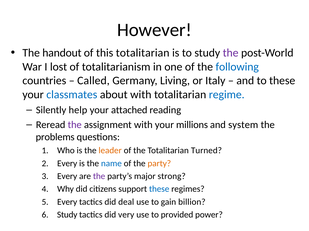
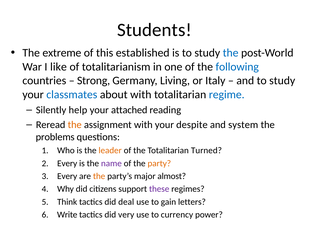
However: However -> Students (154, 30)
handout: handout -> extreme (62, 53)
this totalitarian: totalitarian -> established (143, 53)
the colour: purple -> blue (231, 53)
lost: lost -> like (58, 67)
Called: Called -> Strong (94, 81)
and to these: these -> study (282, 81)
the colour: purple -> orange (75, 125)
millions: millions -> despite (192, 125)
name colour: blue -> purple (111, 164)
the colour: purple -> orange (99, 177)
strong: strong -> almost (172, 177)
these colour: blue -> purple (159, 190)
Every: Every -> Think (67, 202)
billion: billion -> letters (192, 202)
Study: Study -> Write (67, 215)
provided: provided -> currency (177, 215)
